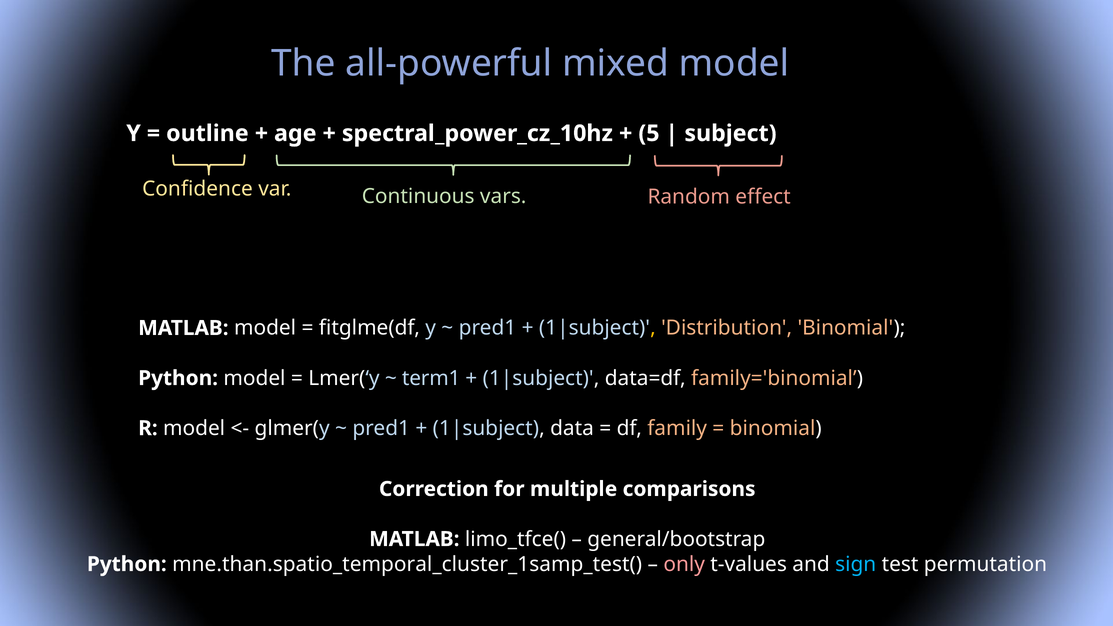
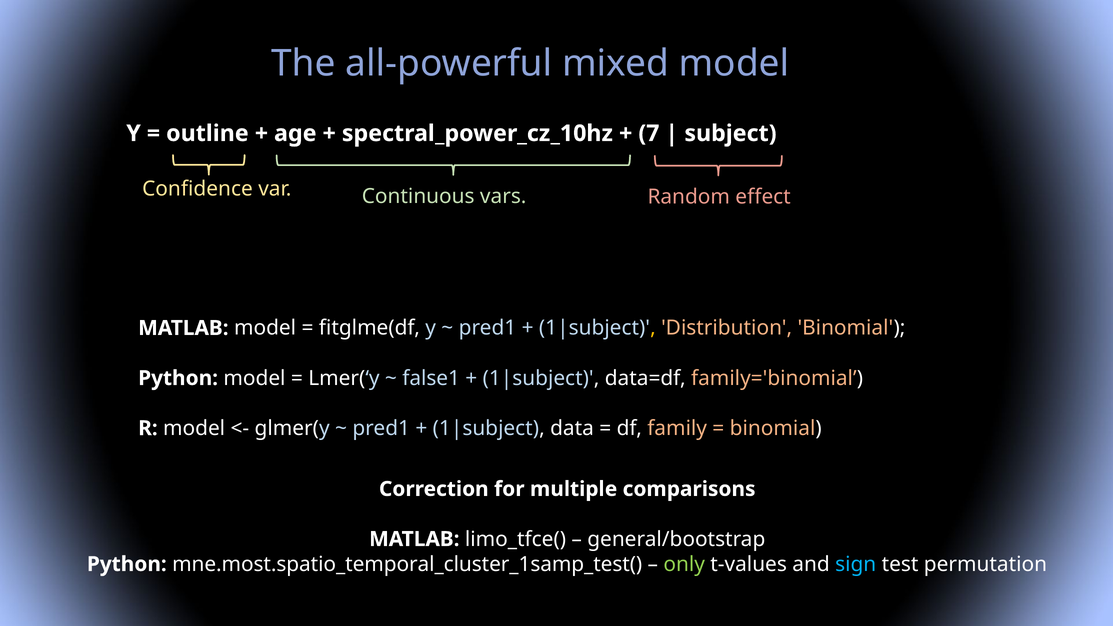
5: 5 -> 7 (649, 133)
term1: term1 -> false1 (431, 378)
mne.than.spatio_temporal_cluster_1samp_test(: mne.than.spatio_temporal_cluster_1samp_test( -> mne.most.spatio_temporal_cluster_1samp_test( (407, 564)
only colour: pink -> light green (684, 564)
